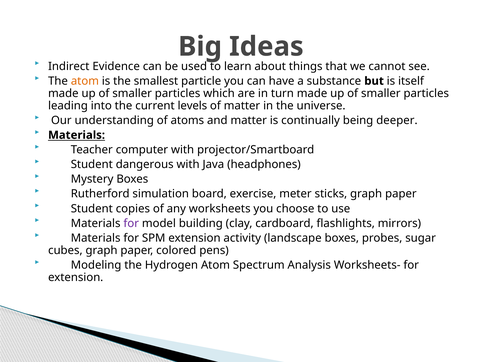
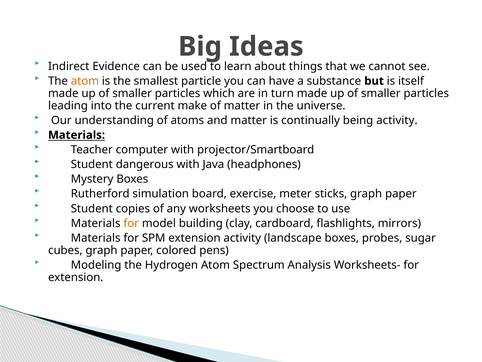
levels: levels -> make (192, 106)
being deeper: deeper -> activity (397, 120)
for colour: purple -> orange (131, 223)
